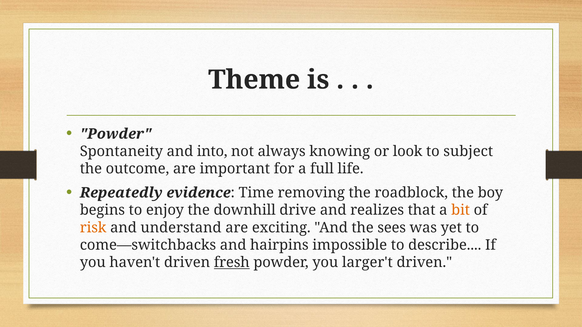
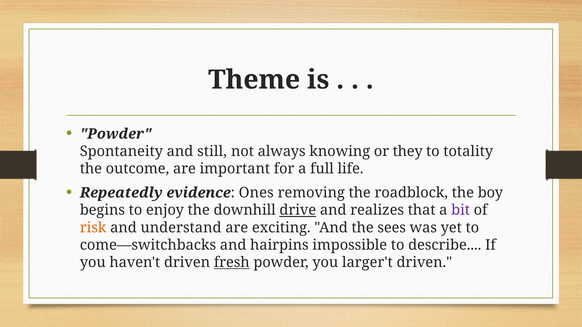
into: into -> still (212, 151)
look: look -> they (408, 151)
subject: subject -> totality (468, 151)
Time: Time -> Ones (256, 193)
drive underline: none -> present (298, 210)
bit colour: orange -> purple (461, 210)
